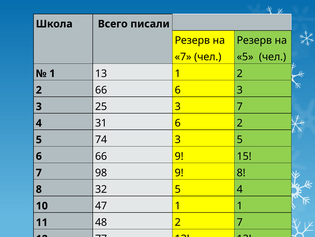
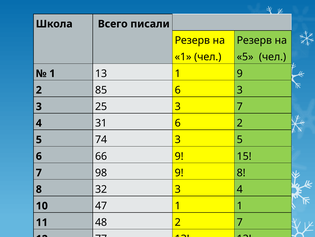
7: 7 -> 1 (183, 57)
1 2: 2 -> 9 (240, 73)
66: 66 -> 85 (101, 90)
32 5: 5 -> 3 (178, 189)
